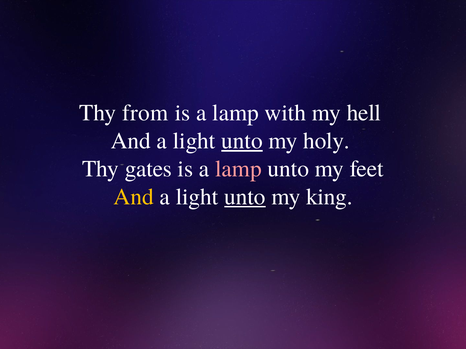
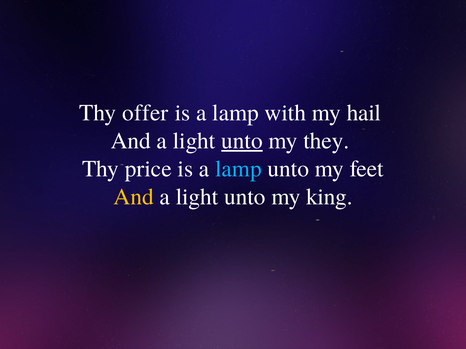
from: from -> offer (145, 113)
hell: hell -> hail (364, 113)
holy: holy -> they (326, 141)
gates: gates -> price (148, 169)
lamp colour: pink -> light blue (238, 169)
unto underline: present -> none (245, 197)
